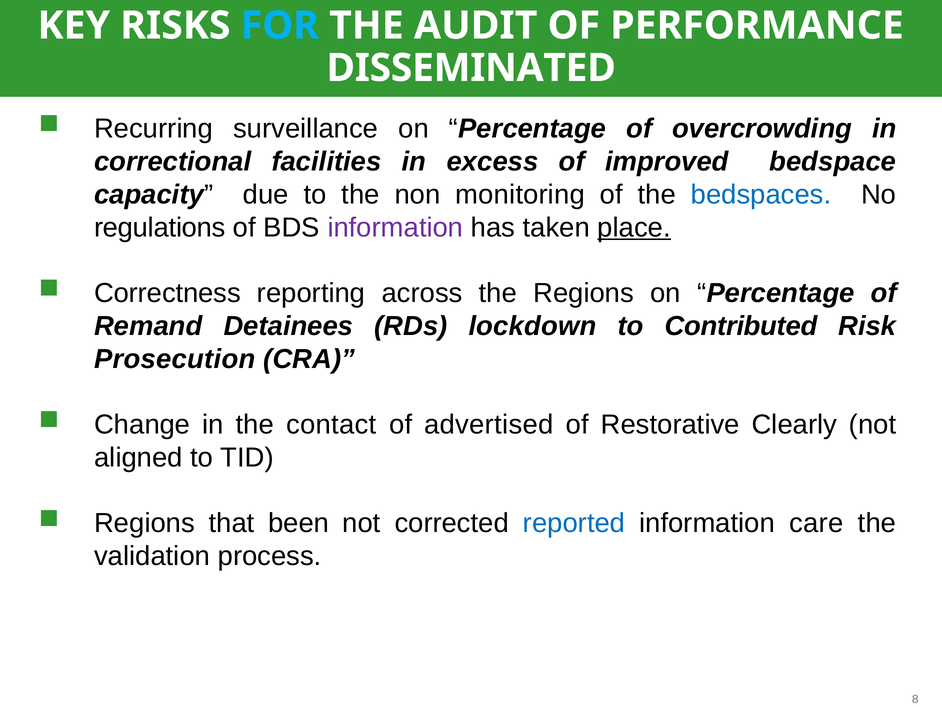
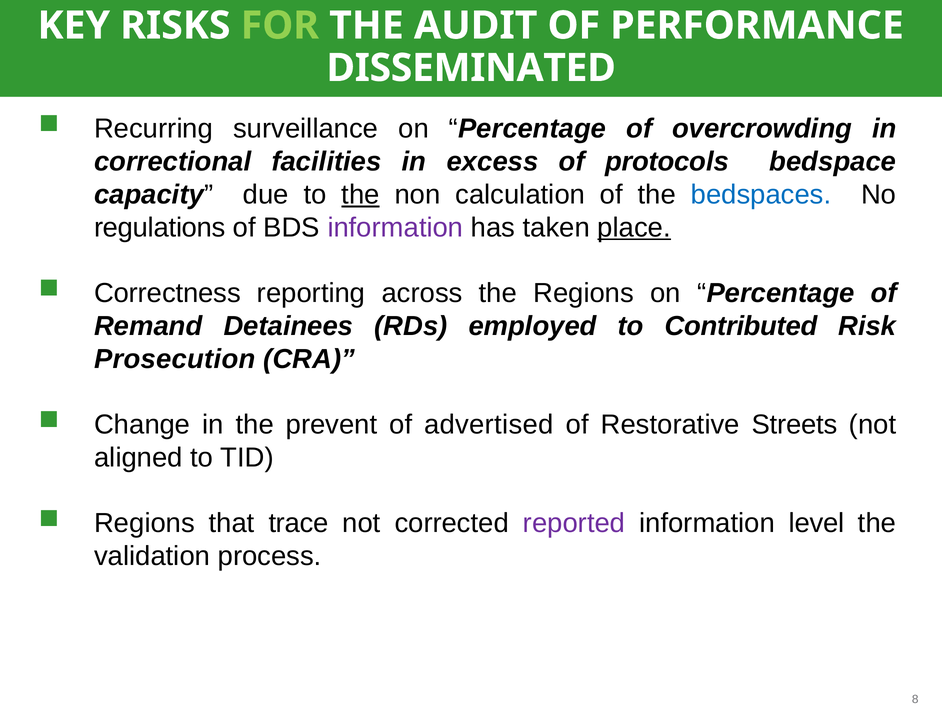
FOR colour: light blue -> light green (280, 26)
improved: improved -> protocols (667, 161)
the underline: none -> present (361, 194)
monitoring: monitoring -> calculation (520, 194)
lockdown: lockdown -> employed (533, 326)
contact: contact -> prevent (332, 425)
Clearly: Clearly -> Streets (794, 425)
been: been -> trace (299, 523)
reported colour: blue -> purple (574, 523)
care: care -> level (817, 523)
